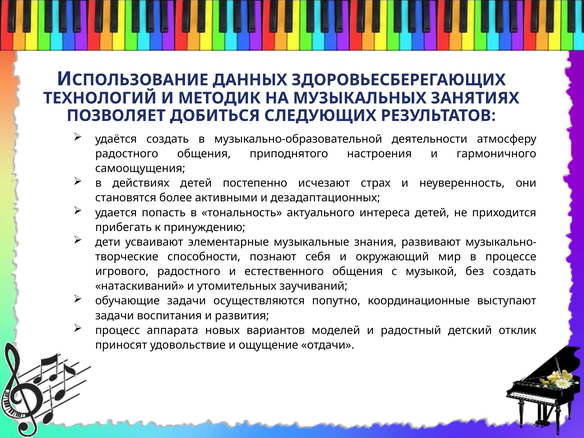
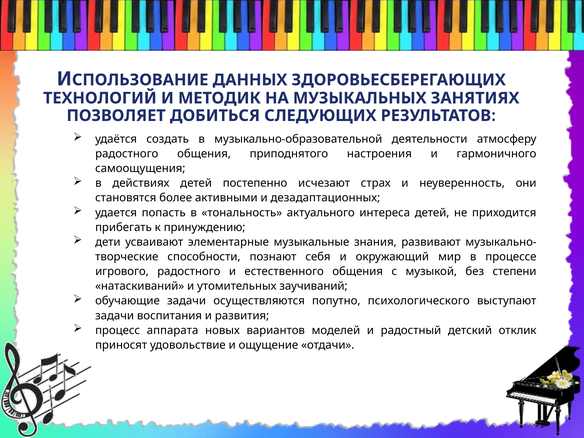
без создать: создать -> степени (515, 271)
координационные: координационные -> психологического (419, 301)
